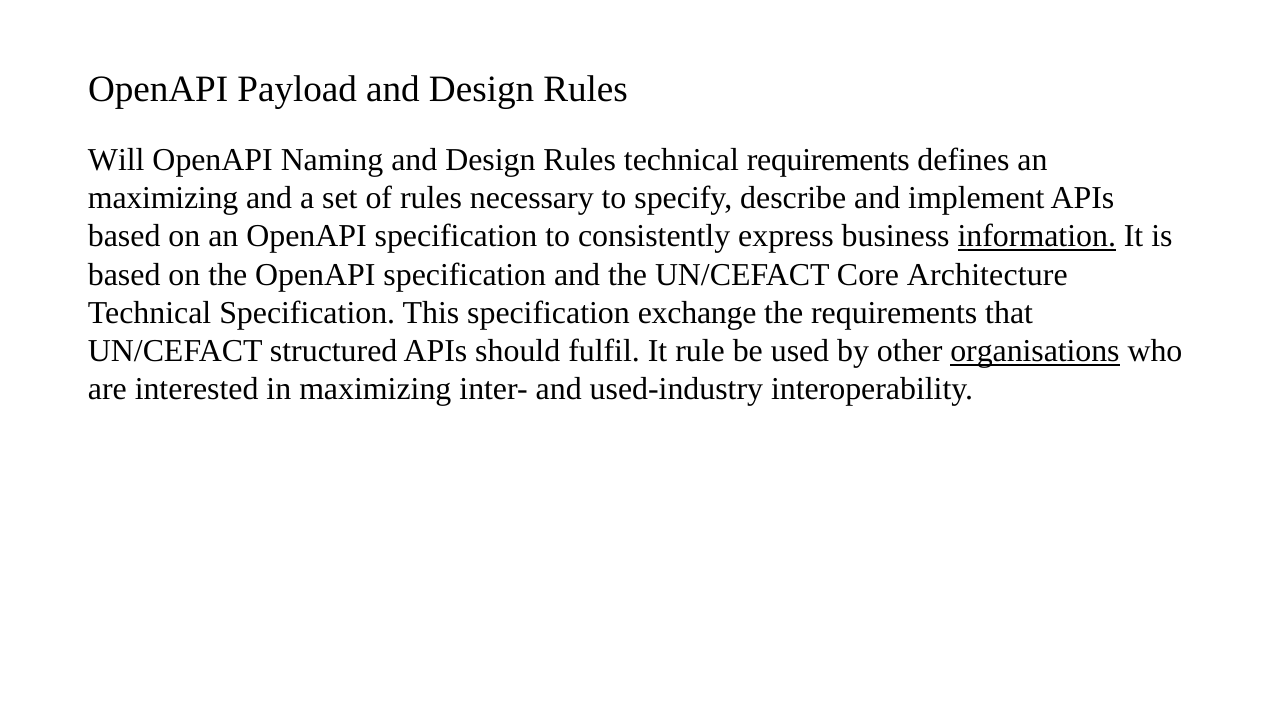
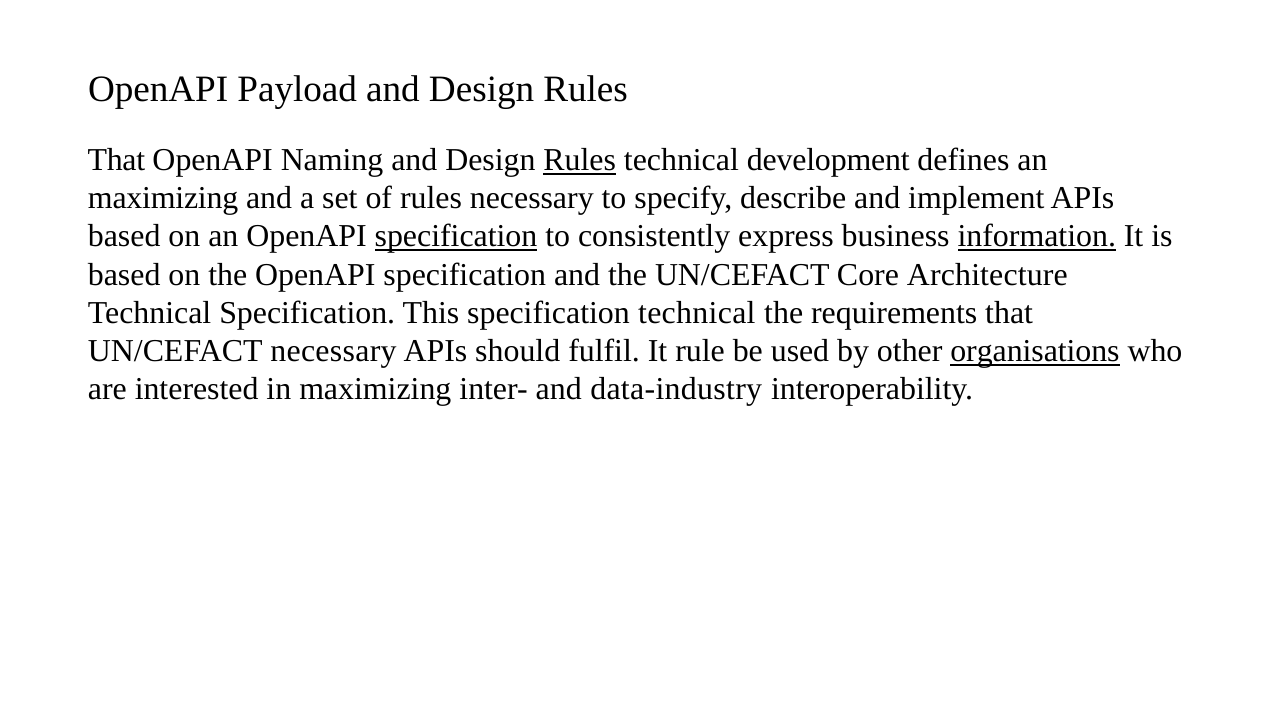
Will: Will -> That (116, 160)
Rules underline: none -> present (580, 160)
technical requirements: requirements -> development (828, 160)
specification underline: none -> present (456, 236)
specification exchange: exchange -> technical (697, 313)
UN/CEFACT structured: structured -> necessary (334, 351)
used-industry: used-industry -> data-industry (676, 389)
